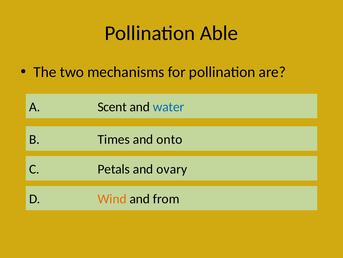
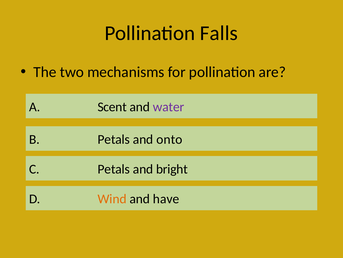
Able: Able -> Falls (219, 33)
water colour: blue -> purple (169, 107)
B Times: Times -> Petals (114, 139)
ovary: ovary -> bright (172, 169)
from: from -> have (166, 198)
